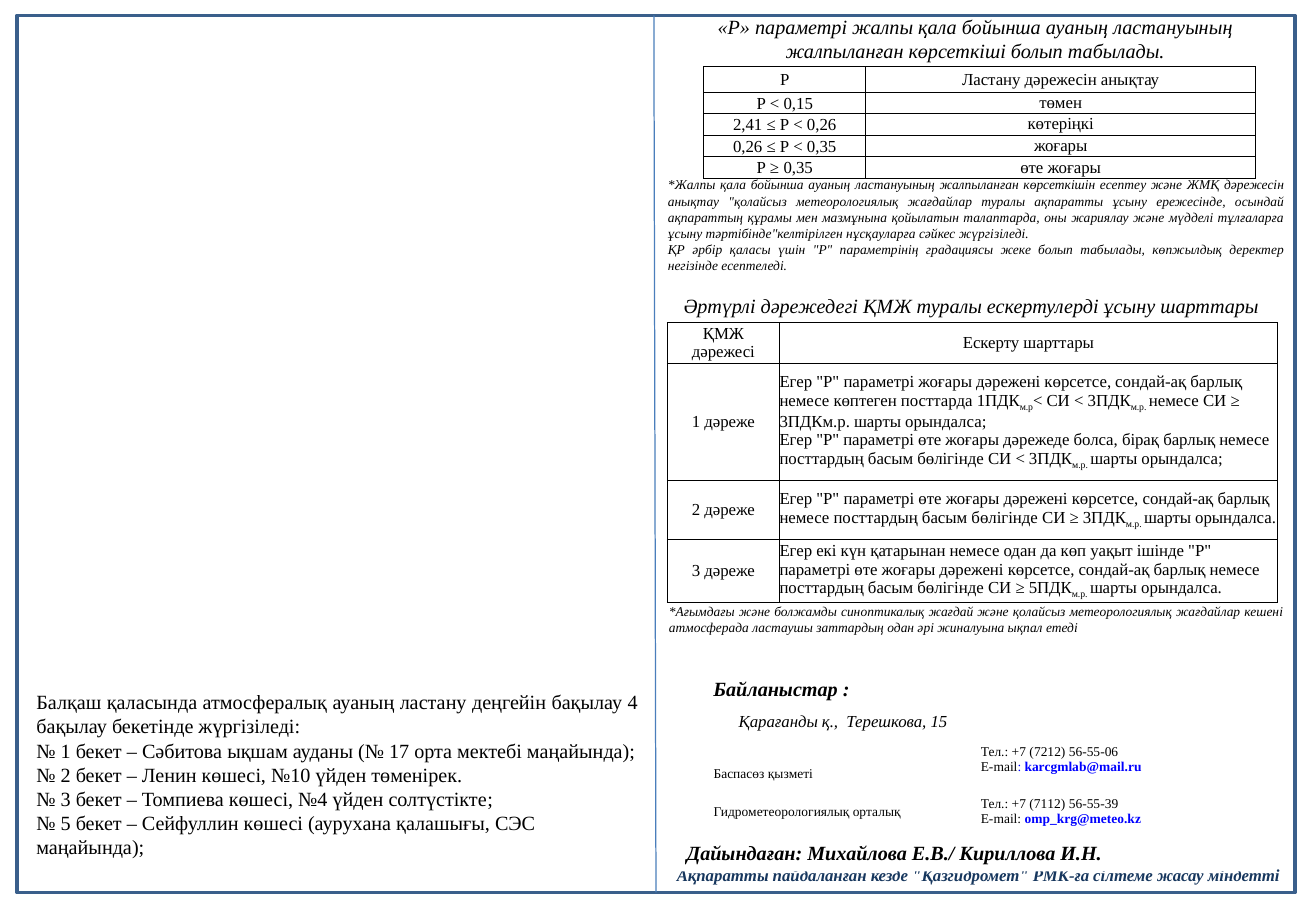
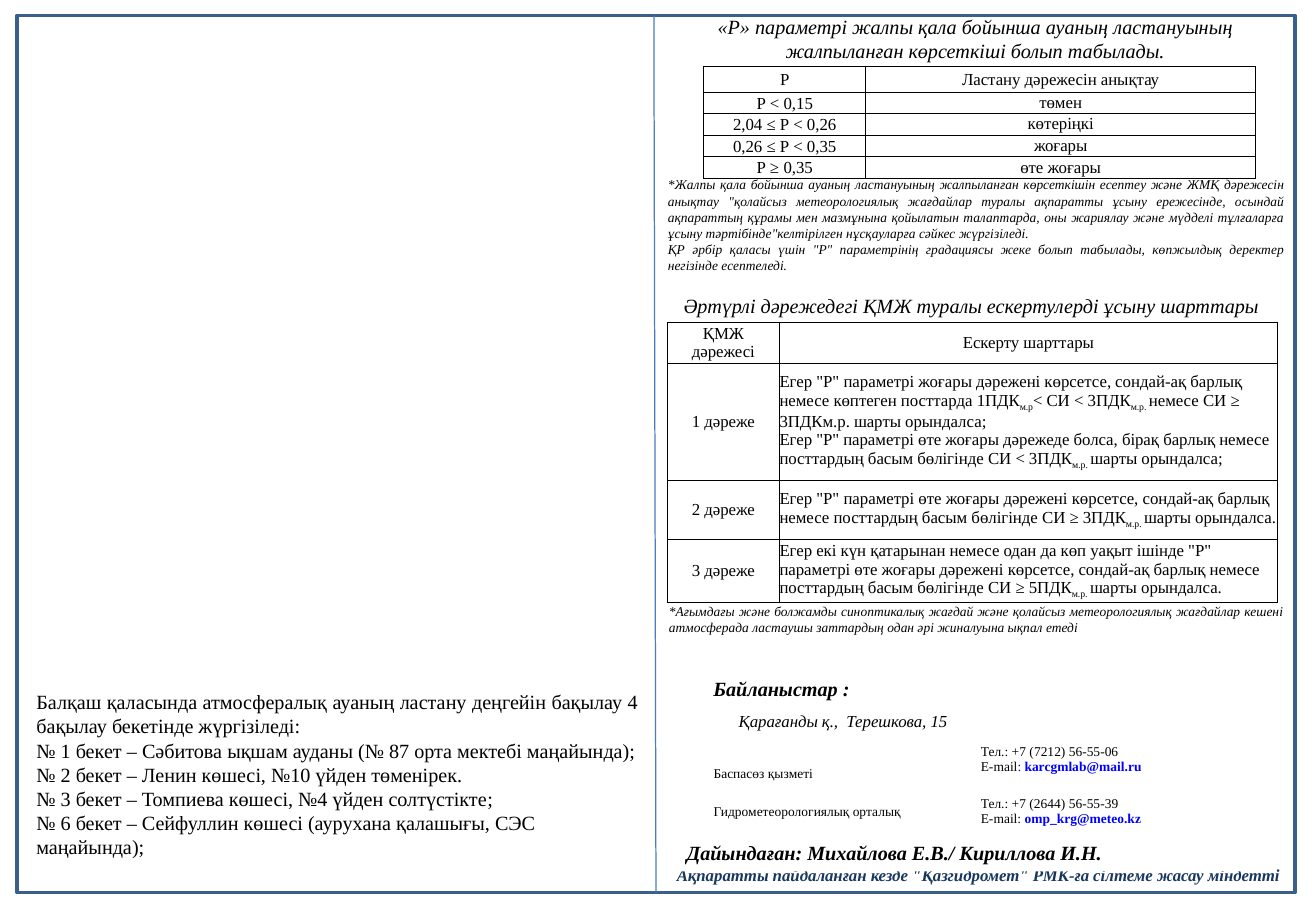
2,41: 2,41 -> 2,04 (748, 125)
17: 17 -> 87 (399, 752)
7112: 7112 -> 2644 (1047, 805)
5: 5 -> 6 (66, 824)
